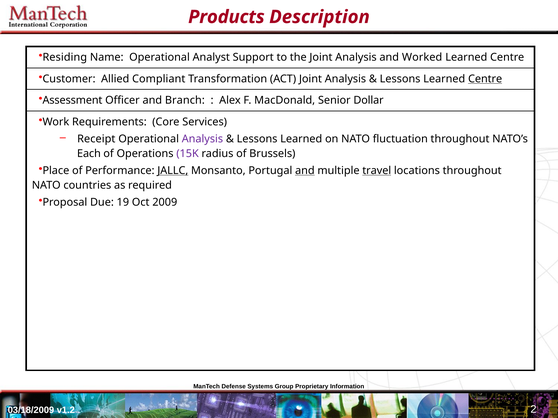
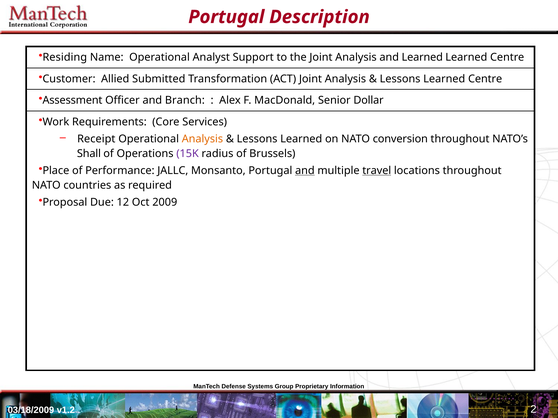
Products: Products -> Portugal (226, 17)
and Worked: Worked -> Learned (422, 57)
Compliant: Compliant -> Submitted (159, 79)
Centre underline: present -> none (485, 79)
Analysis colour: purple -> orange (202, 139)
fluctuation: fluctuation -> conversion (400, 139)
Each: Each -> Shall (89, 154)
JALLC underline: present -> none (173, 171)
19: 19 -> 12 (123, 202)
